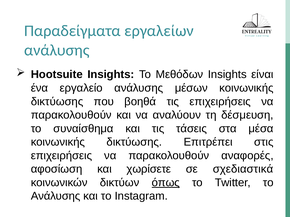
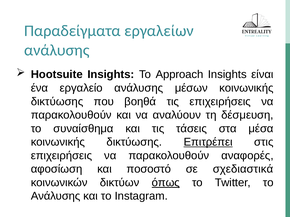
Μεθόδων: Μεθόδων -> Approach (179, 75)
Επιτρέπει underline: none -> present (208, 142)
χωρίσετε: χωρίσετε -> ποσοστό (149, 169)
